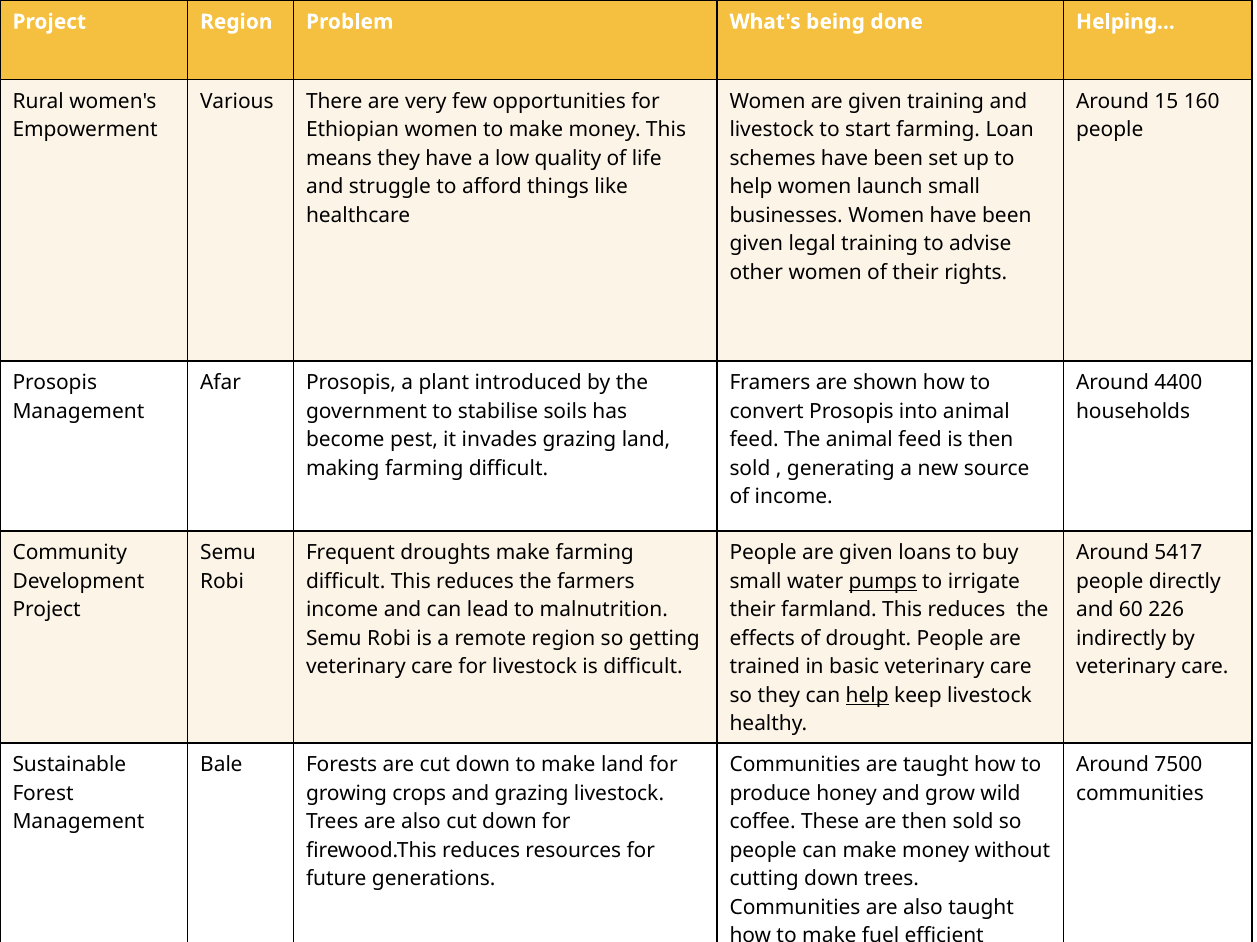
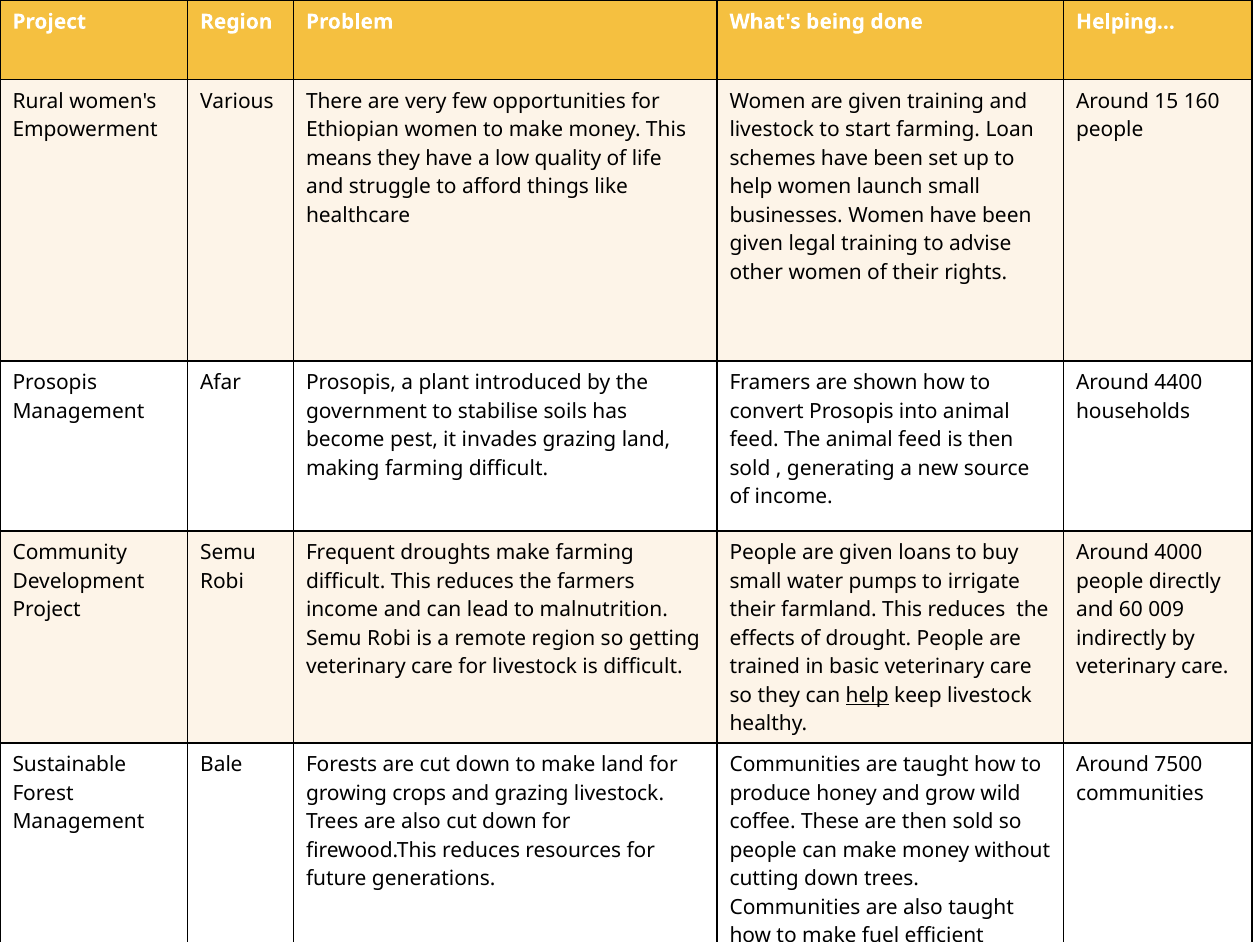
5417: 5417 -> 4000 (1178, 553)
pumps underline: present -> none (883, 582)
226: 226 -> 009 (1166, 610)
